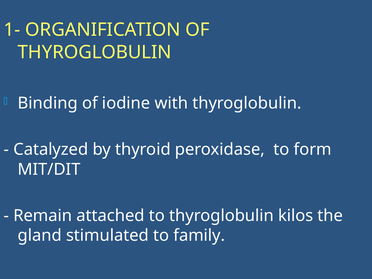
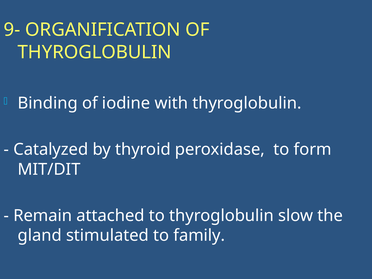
1-: 1- -> 9- (12, 30)
kilos: kilos -> slow (296, 216)
